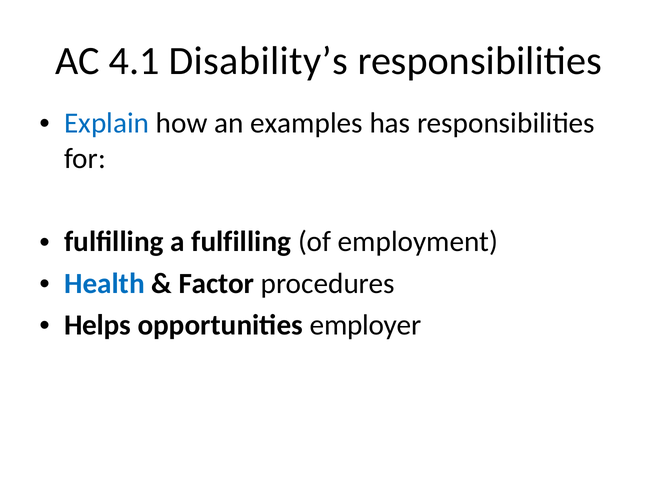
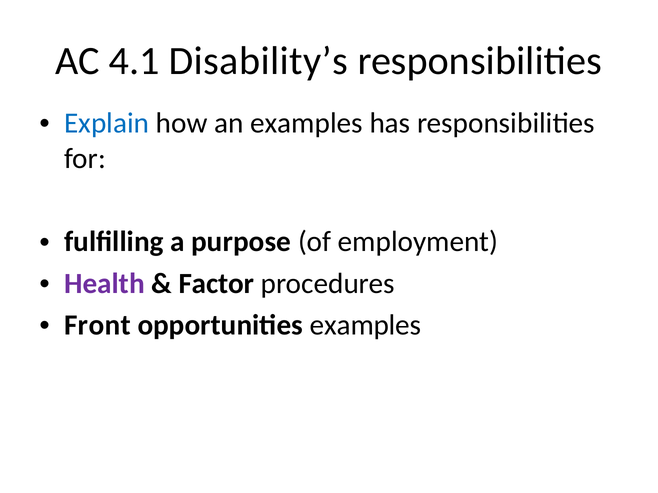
a fulfilling: fulfilling -> purpose (241, 242)
Health colour: blue -> purple (104, 284)
Helps: Helps -> Front (97, 325)
opportunities employer: employer -> examples (366, 325)
